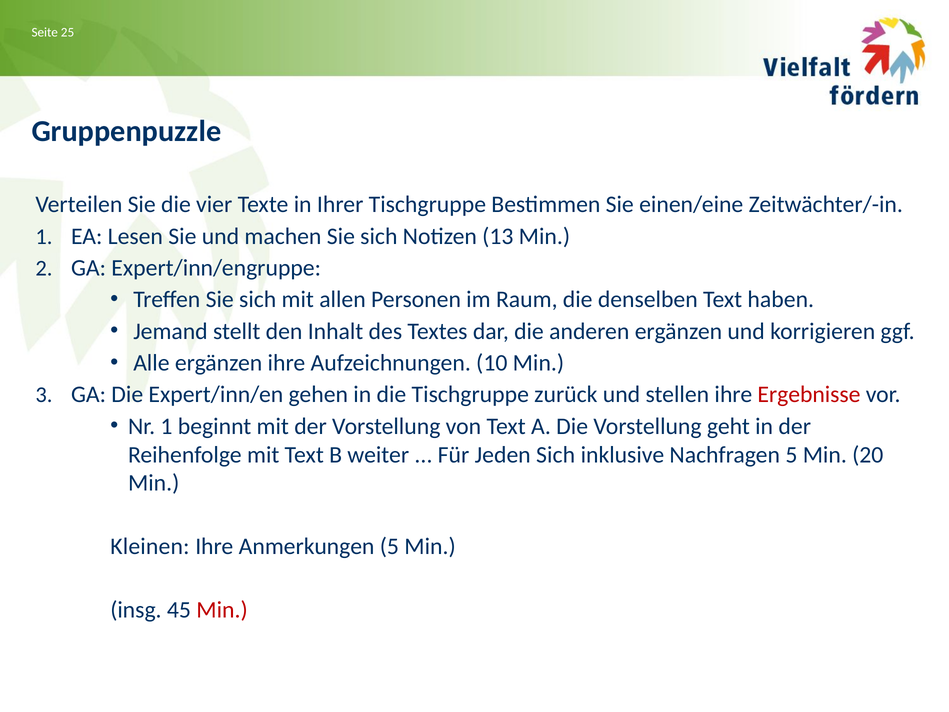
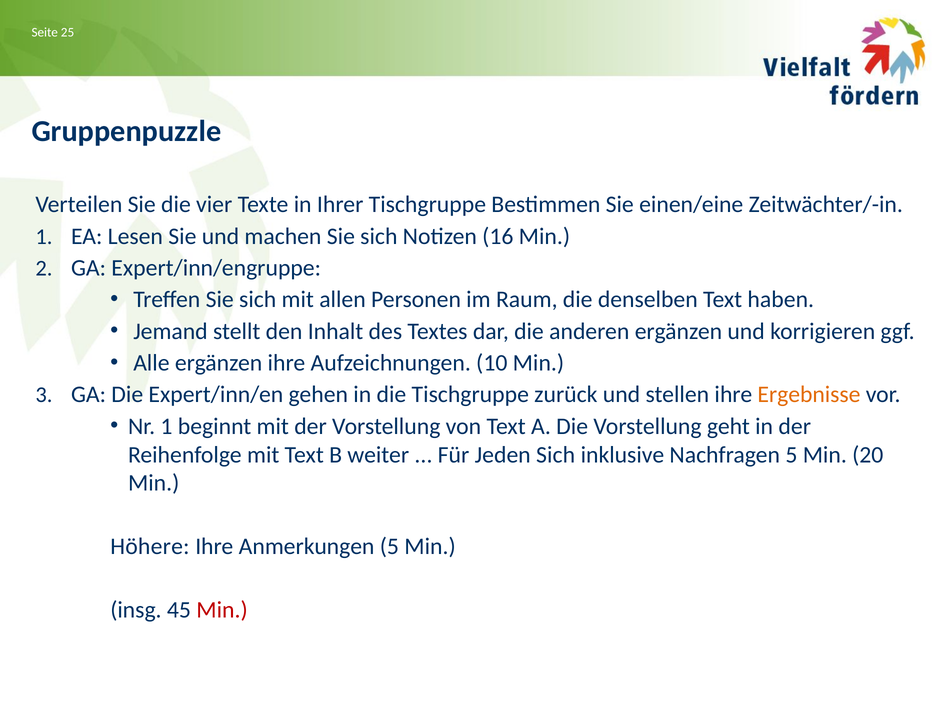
13: 13 -> 16 (498, 236)
Ergebnisse colour: red -> orange (809, 394)
Kleinen: Kleinen -> Höhere (150, 546)
